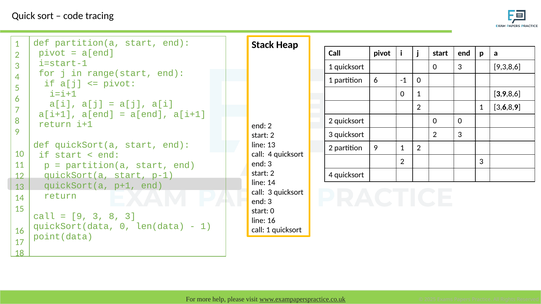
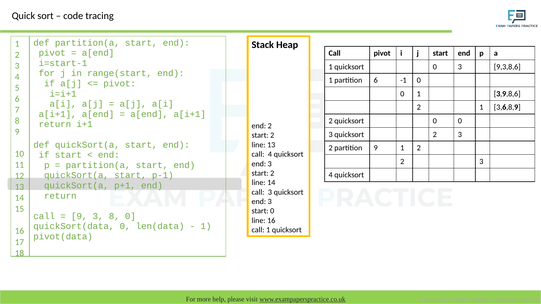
8 3: 3 -> 0 (130, 216)
point(data: point(data -> pivot(data (63, 237)
